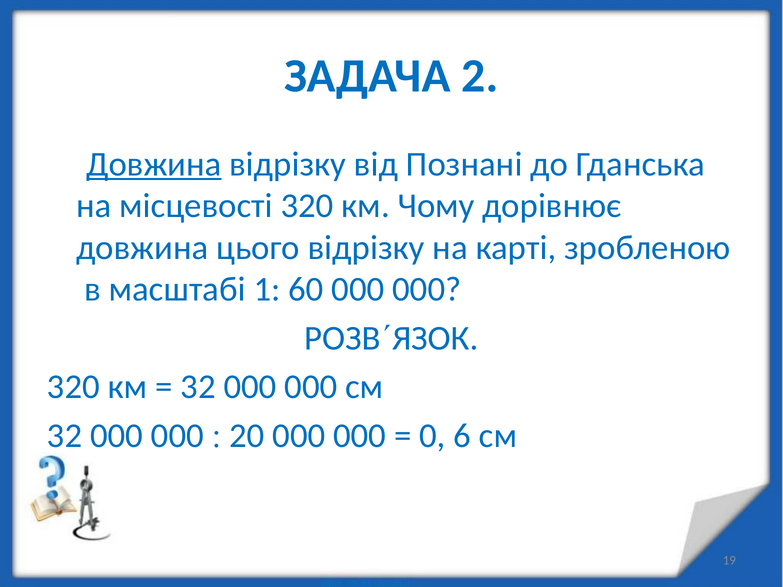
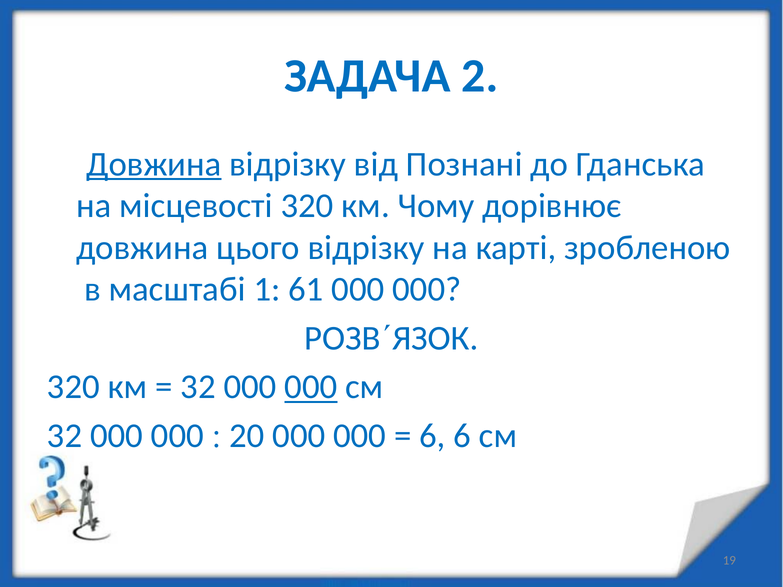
60: 60 -> 61 (306, 290)
000 underline: none -> present (311, 387)
0: 0 -> 6 (432, 436)
